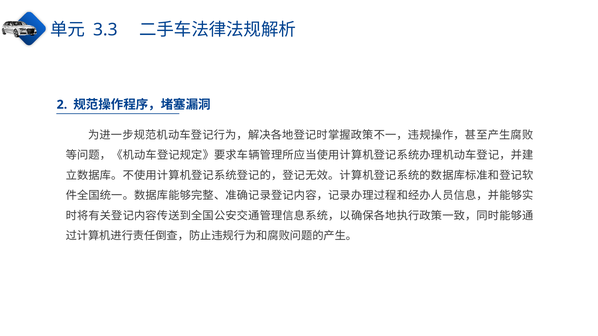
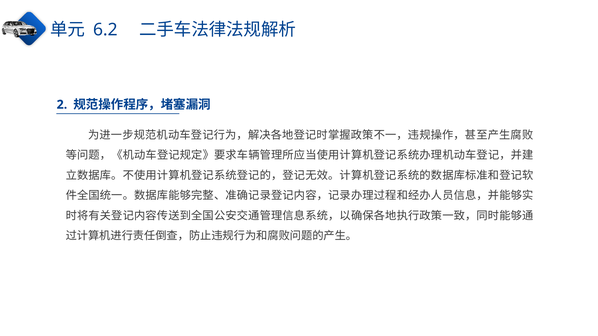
3.3: 3.3 -> 6.2 (105, 30)
